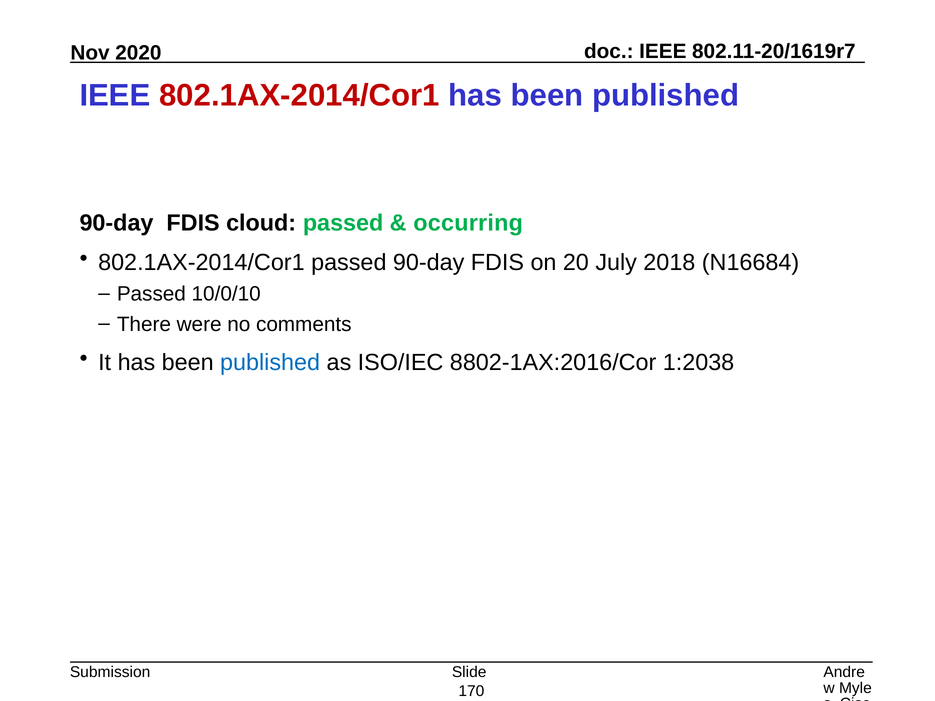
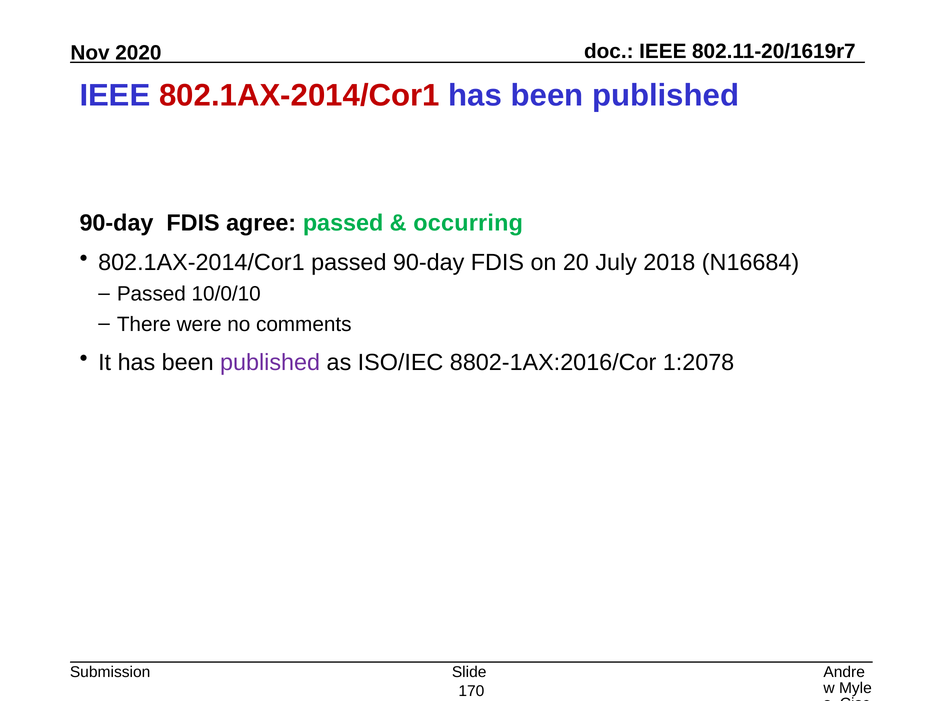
cloud: cloud -> agree (261, 223)
published colour: blue -> purple (270, 363)
1:2038: 1:2038 -> 1:2078 (699, 363)
